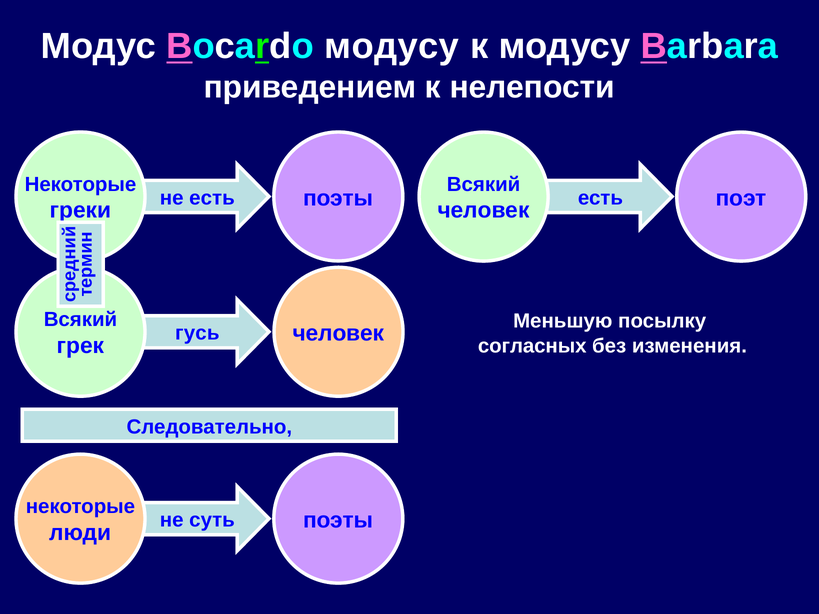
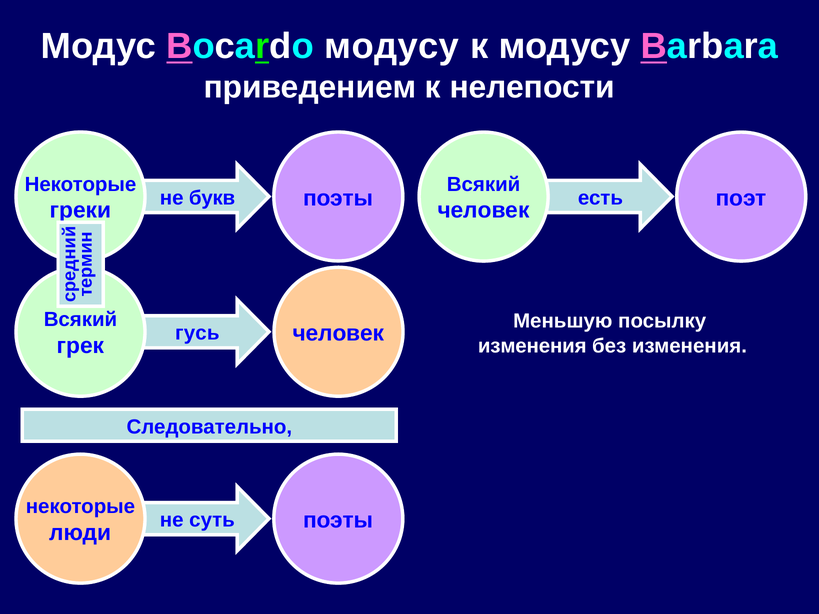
не есть: есть -> букв (212, 198)
согласных: согласных -> изменения (532, 346)
